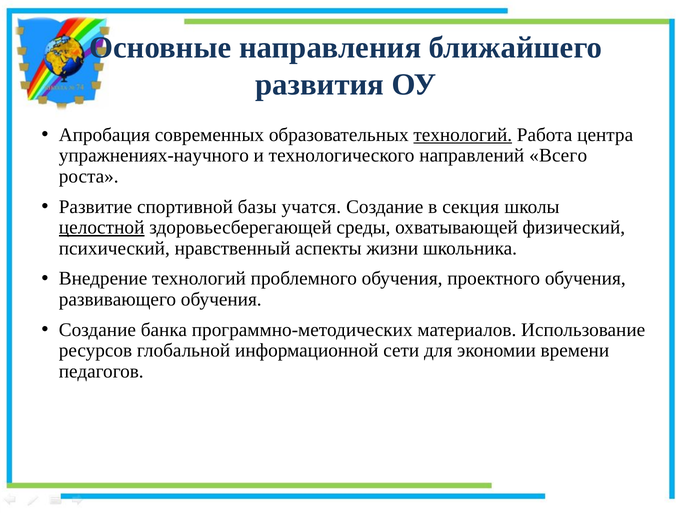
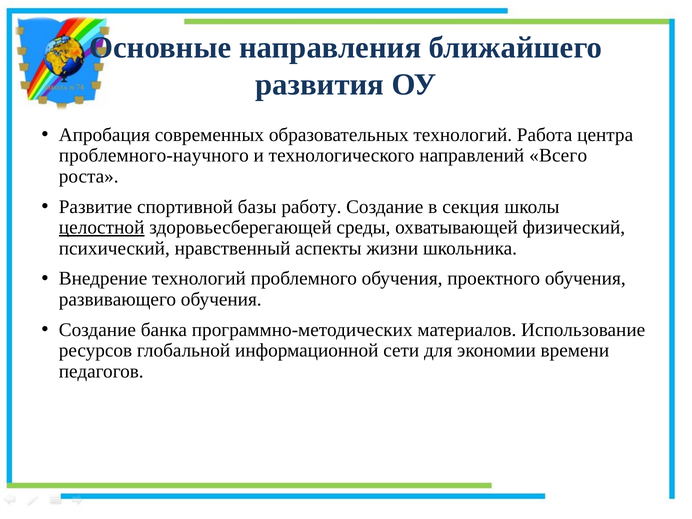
технологий underline: present -> none (463, 135)
упражнениях-научного: упражнениях-научного -> проблемного-научного (154, 156)
учатся: учатся -> работу (311, 207)
